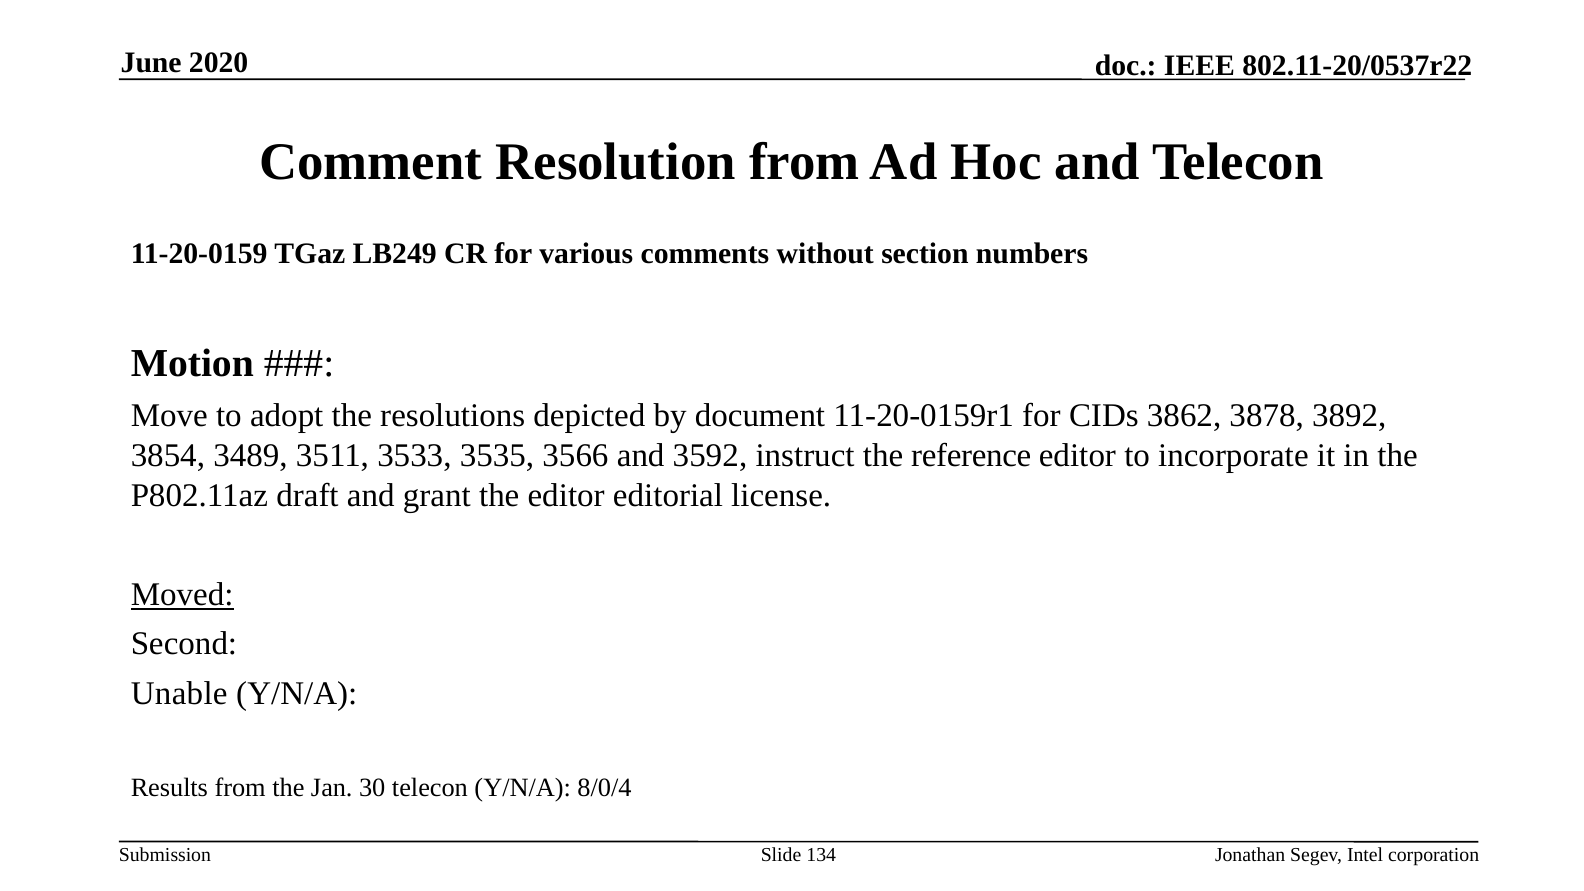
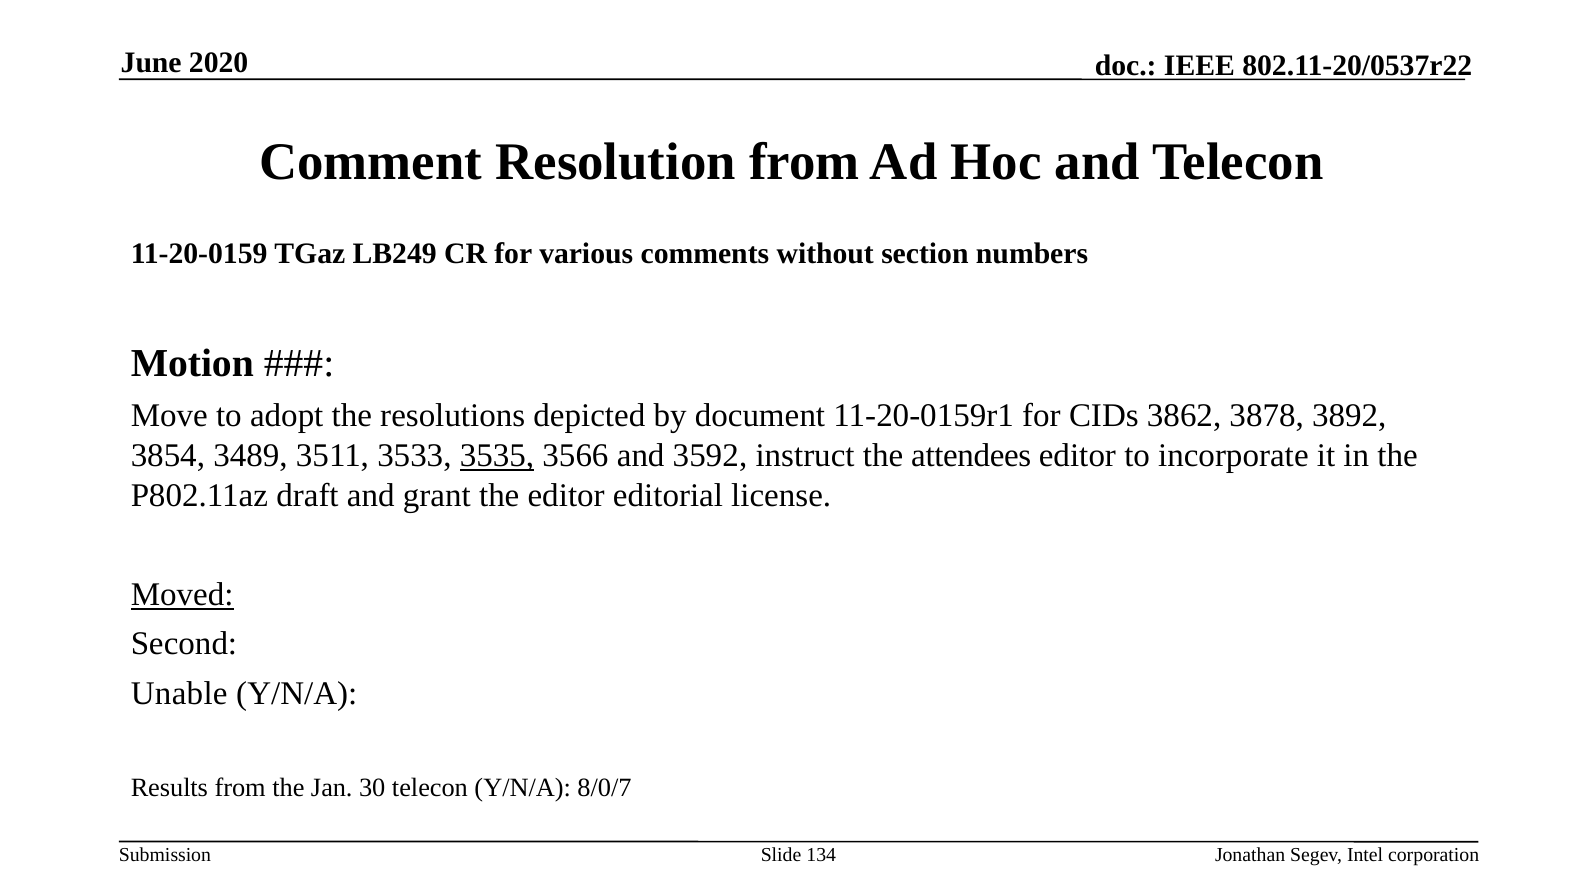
3535 underline: none -> present (497, 456)
reference: reference -> attendees (971, 456)
8/0/4: 8/0/4 -> 8/0/7 (604, 788)
